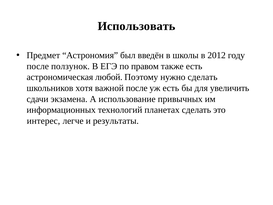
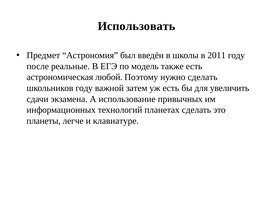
2012: 2012 -> 2011 (217, 55)
ползунок: ползунок -> реальные (70, 66)
правом: правом -> модель (145, 66)
школьников хотя: хотя -> году (84, 88)
важной после: после -> затем (137, 88)
интерес: интерес -> планеты (44, 121)
результаты: результаты -> клавиатуре (116, 121)
